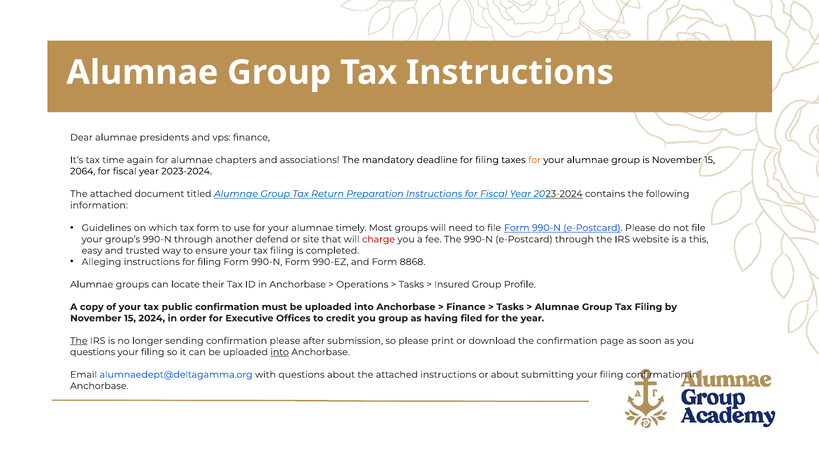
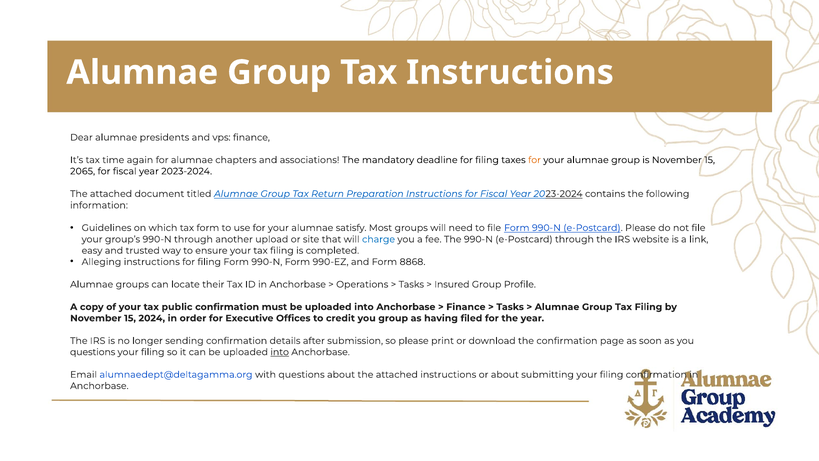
2064: 2064 -> 2065 (83, 171)
timely: timely -> satisfy (351, 228)
defend: defend -> upload (272, 239)
charge colour: red -> blue (379, 239)
this: this -> link (699, 239)
The underline: present -> none (79, 341)
confirmation please: please -> details (285, 341)
